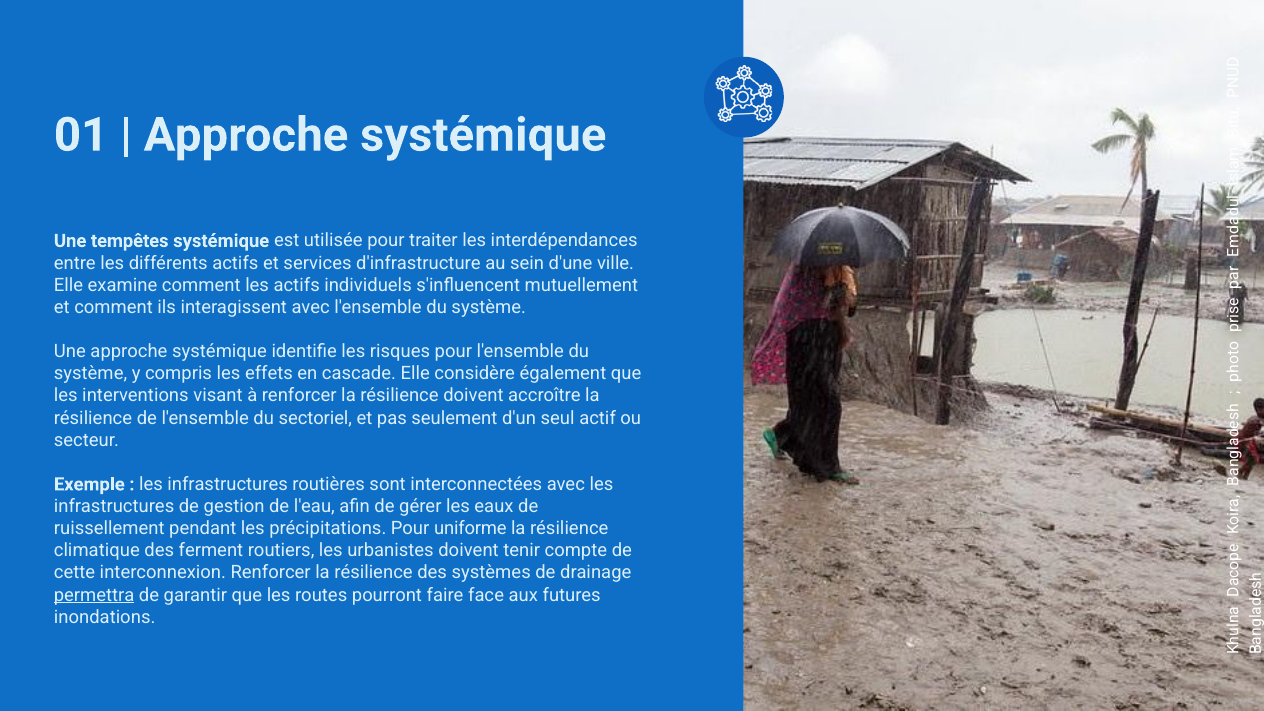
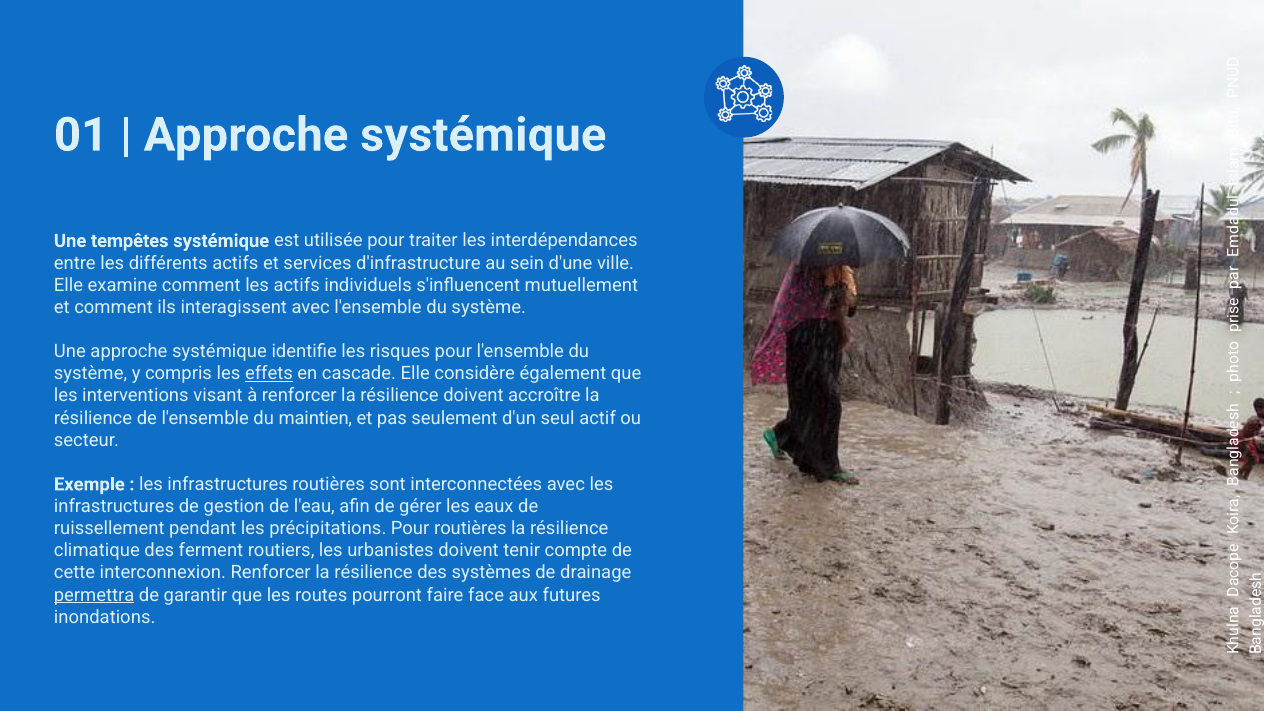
effets underline: none -> present (269, 374)
sectoriel: sectoriel -> maintien (315, 418)
Pour uniforme: uniforme -> routières (470, 529)
